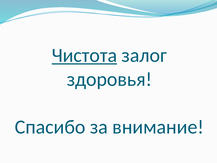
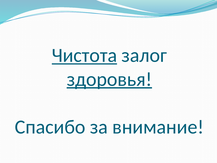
здоровья underline: none -> present (109, 79)
